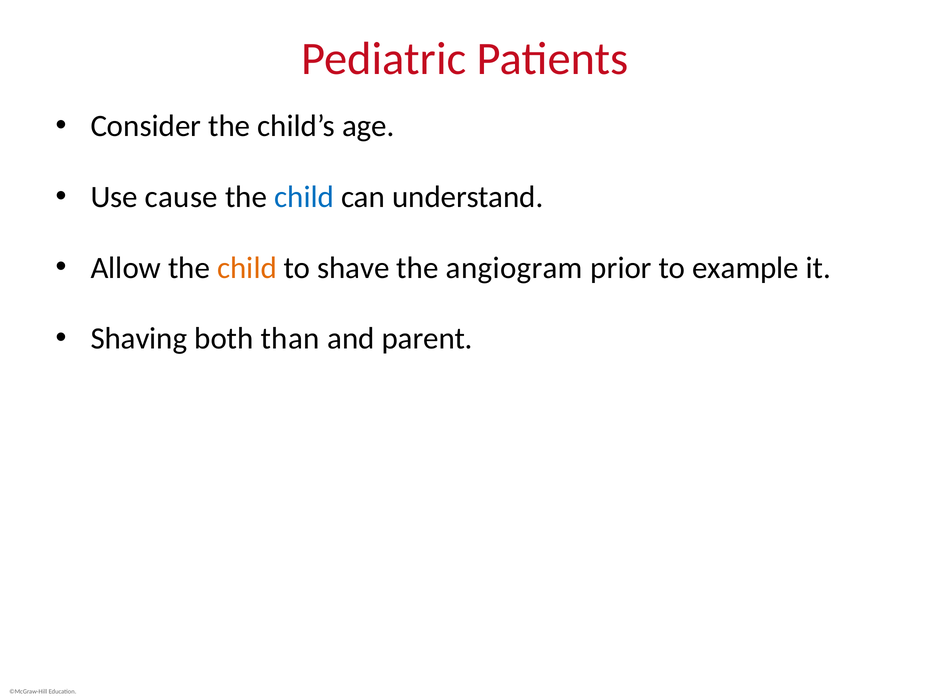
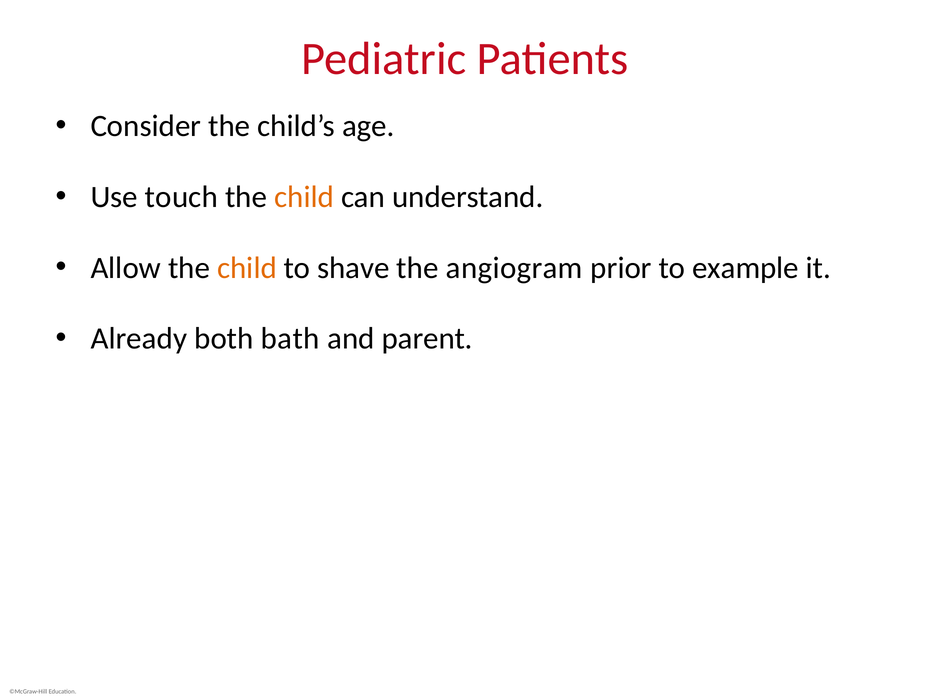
cause: cause -> touch (181, 197)
child colour: blue -> orange (304, 197)
Shaving: Shaving -> Already (139, 338)
than: than -> bath (290, 338)
